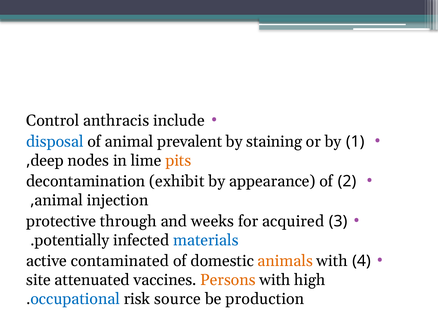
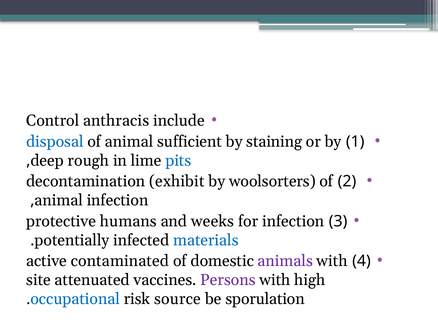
prevalent: prevalent -> sufficient (190, 141)
nodes: nodes -> rough (88, 160)
pits colour: orange -> blue (178, 160)
appearance: appearance -> woolsorters (272, 181)
animal injection: injection -> infection (118, 200)
through: through -> humans (128, 221)
for acquired: acquired -> infection (293, 221)
animals colour: orange -> purple (285, 261)
Persons colour: orange -> purple (228, 280)
production: production -> sporulation (265, 299)
